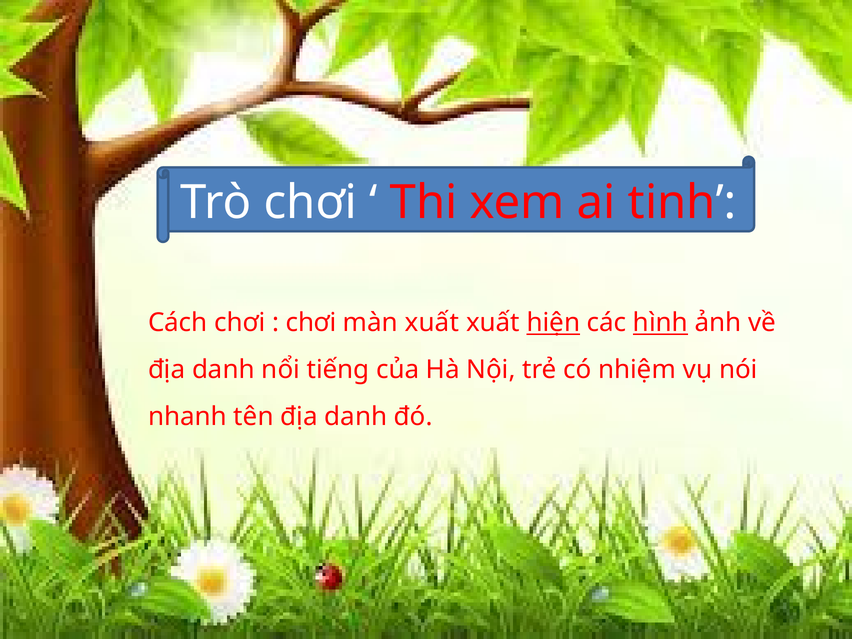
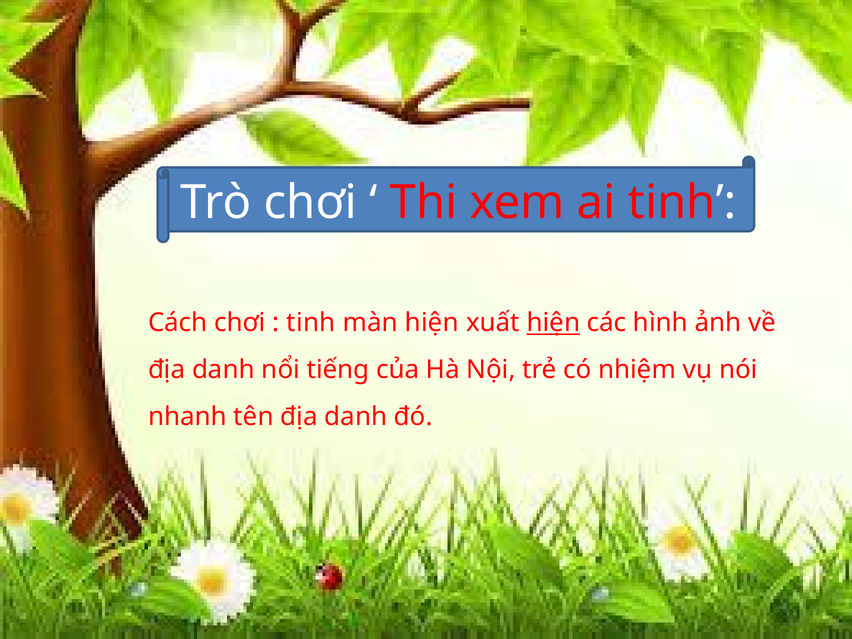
chơi: chơi -> tinh (311, 323)
màn xuất: xuất -> hiện (432, 323)
hình underline: present -> none (660, 323)
